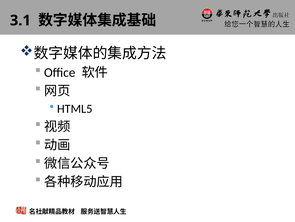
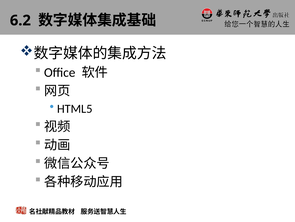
3.1: 3.1 -> 6.2 (20, 20)
